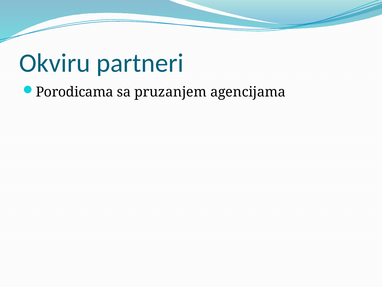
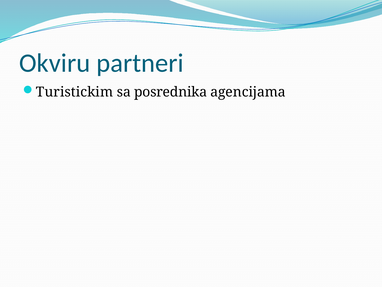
Porodicama: Porodicama -> Turistickim (75, 92)
pruzanjem: pruzanjem -> posrednika (171, 92)
